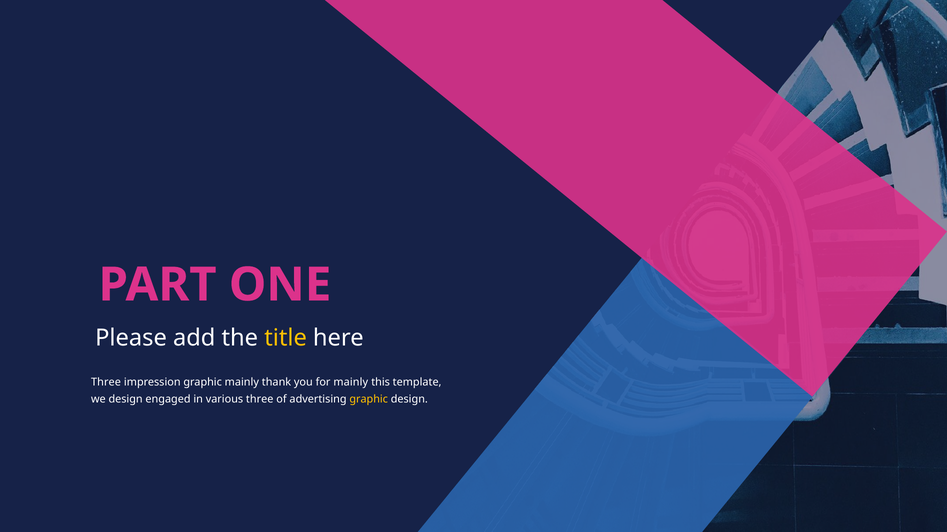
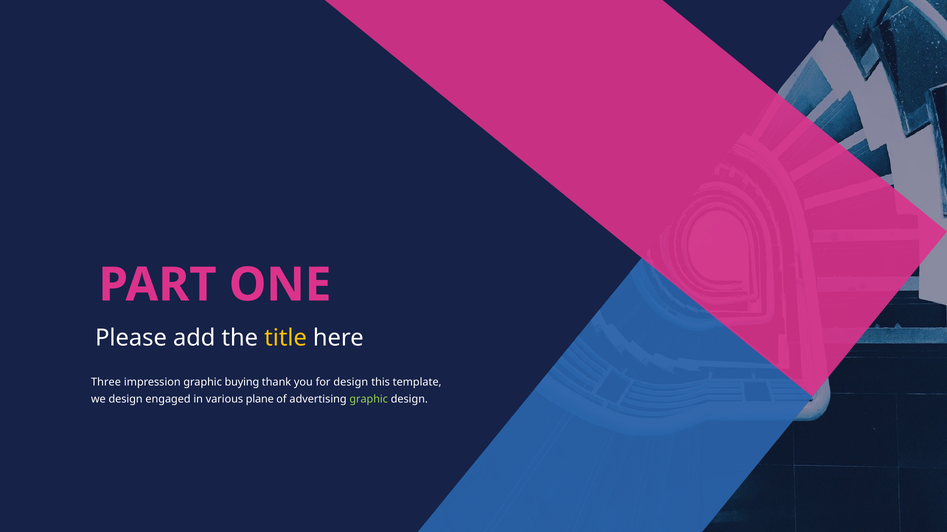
graphic mainly: mainly -> buying (242, 383)
for mainly: mainly -> design (351, 383)
various three: three -> plane (260, 399)
graphic colour: yellow -> light green (369, 399)
